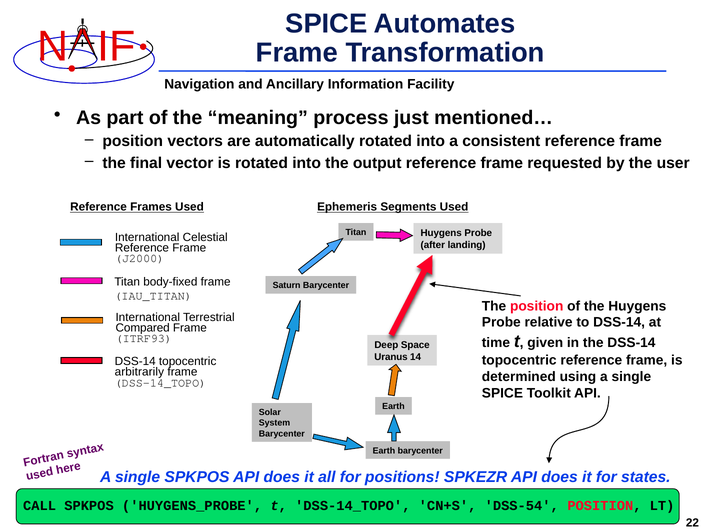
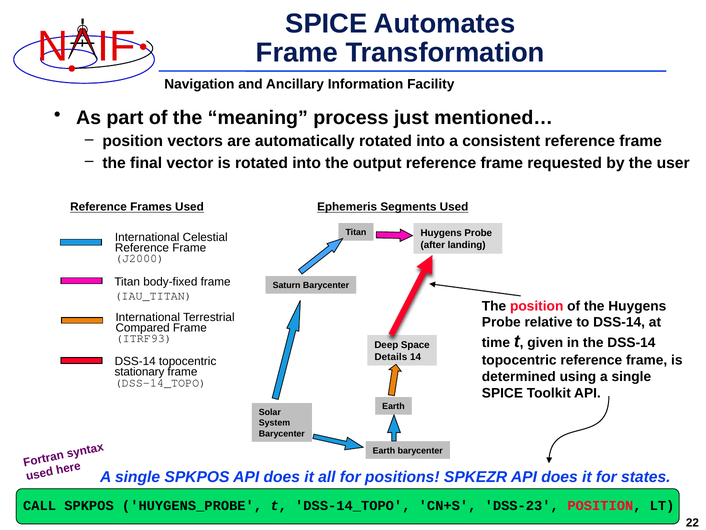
Uranus: Uranus -> Details (391, 357)
arbitrarily: arbitrarily -> stationary (139, 372)
DSS-54: DSS-54 -> DSS-23 (522, 506)
